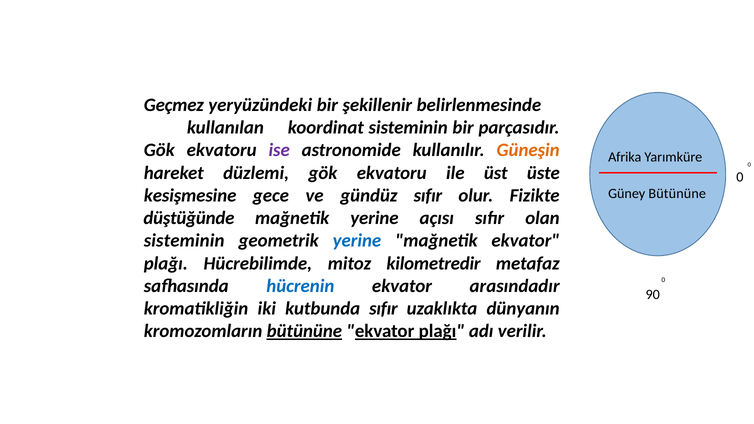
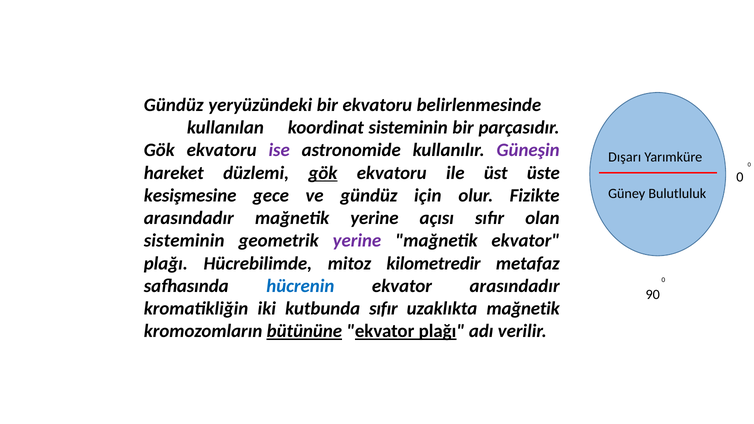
Geçmez: Geçmez -> Gündüz (174, 105)
bir şekillenir: şekillenir -> ekvatoru (377, 105)
Güneşin colour: orange -> purple (528, 150)
Afrika: Afrika -> Dışarı (625, 157)
gök underline: none -> present (323, 173)
gündüz sıfır: sıfır -> için (428, 196)
Güney Bütününe: Bütününe -> Bulutluluk (677, 194)
düştüğünde: düştüğünde -> arasındadır (189, 218)
yerine colour: blue -> purple (357, 241)
uzaklıkta dünyanın: dünyanın -> mağnetik (523, 309)
